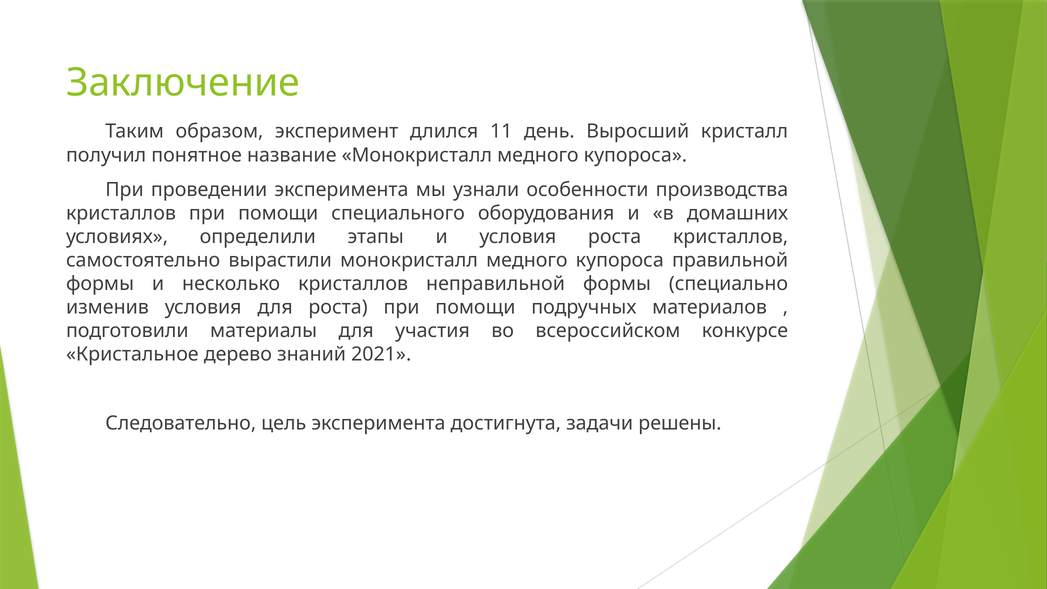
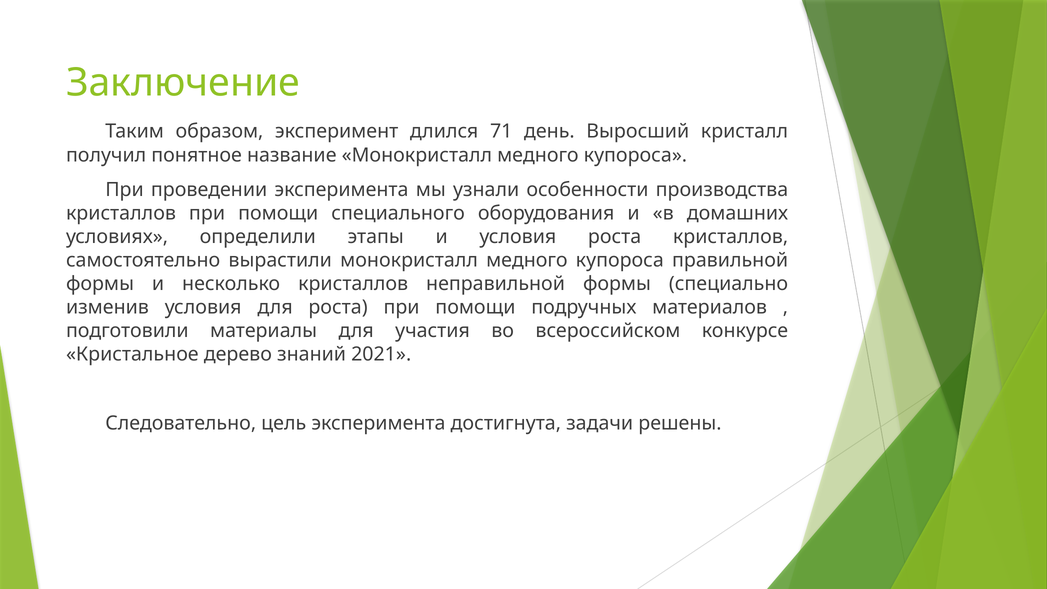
11: 11 -> 71 (501, 131)
